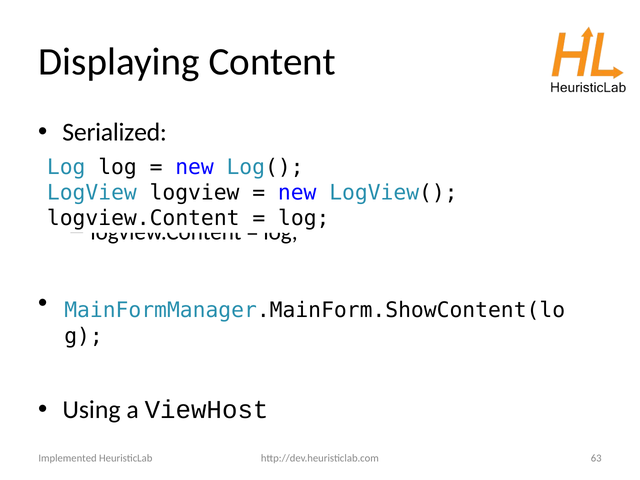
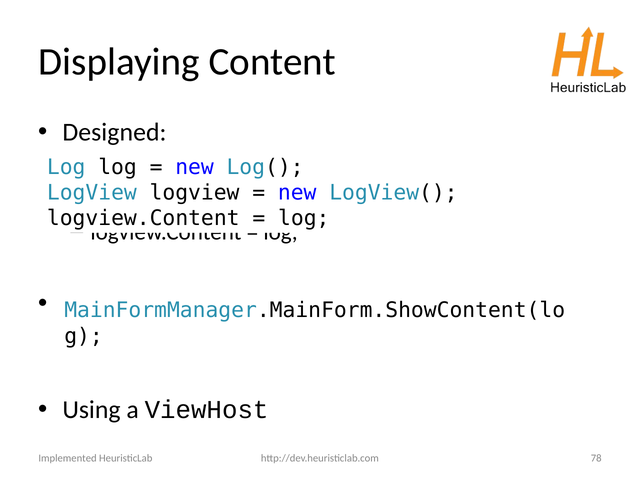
Serialized: Serialized -> Designed (114, 132)
63: 63 -> 78 (596, 458)
